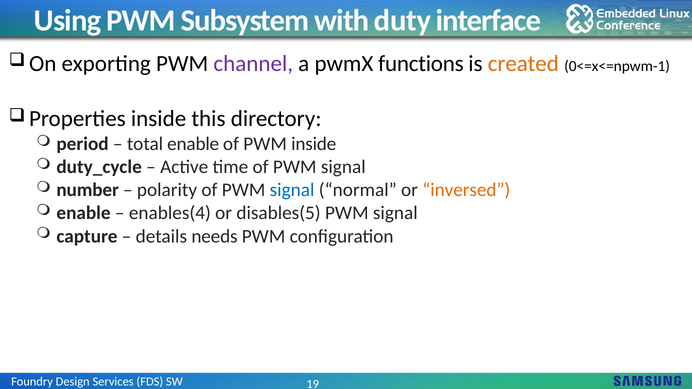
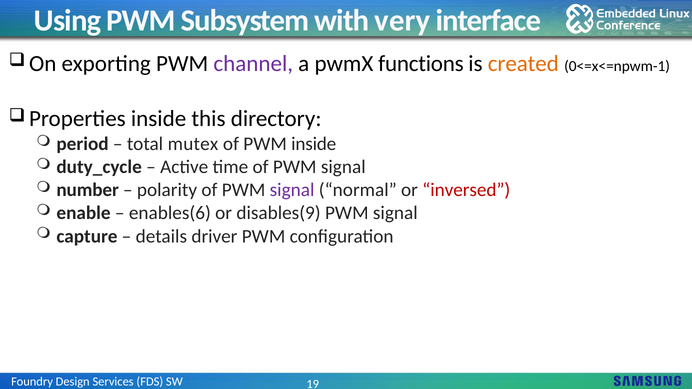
duty: duty -> very (402, 20)
total enable: enable -> mutex (193, 144)
signal colour: blue -> purple (292, 190)
inversed colour: orange -> red (466, 190)
enables(4: enables(4 -> enables(6 (170, 213)
disables(5: disables(5 -> disables(9 (279, 213)
needs: needs -> driver (214, 236)
